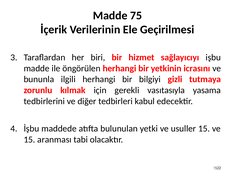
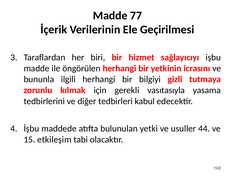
75: 75 -> 77 (136, 16)
usuller 15: 15 -> 44 (204, 129)
aranması: aranması -> etkileşim (54, 140)
